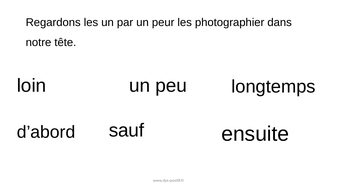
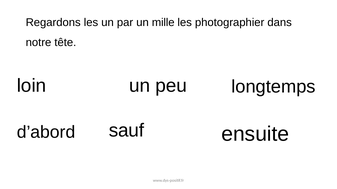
peur: peur -> mille (163, 22)
